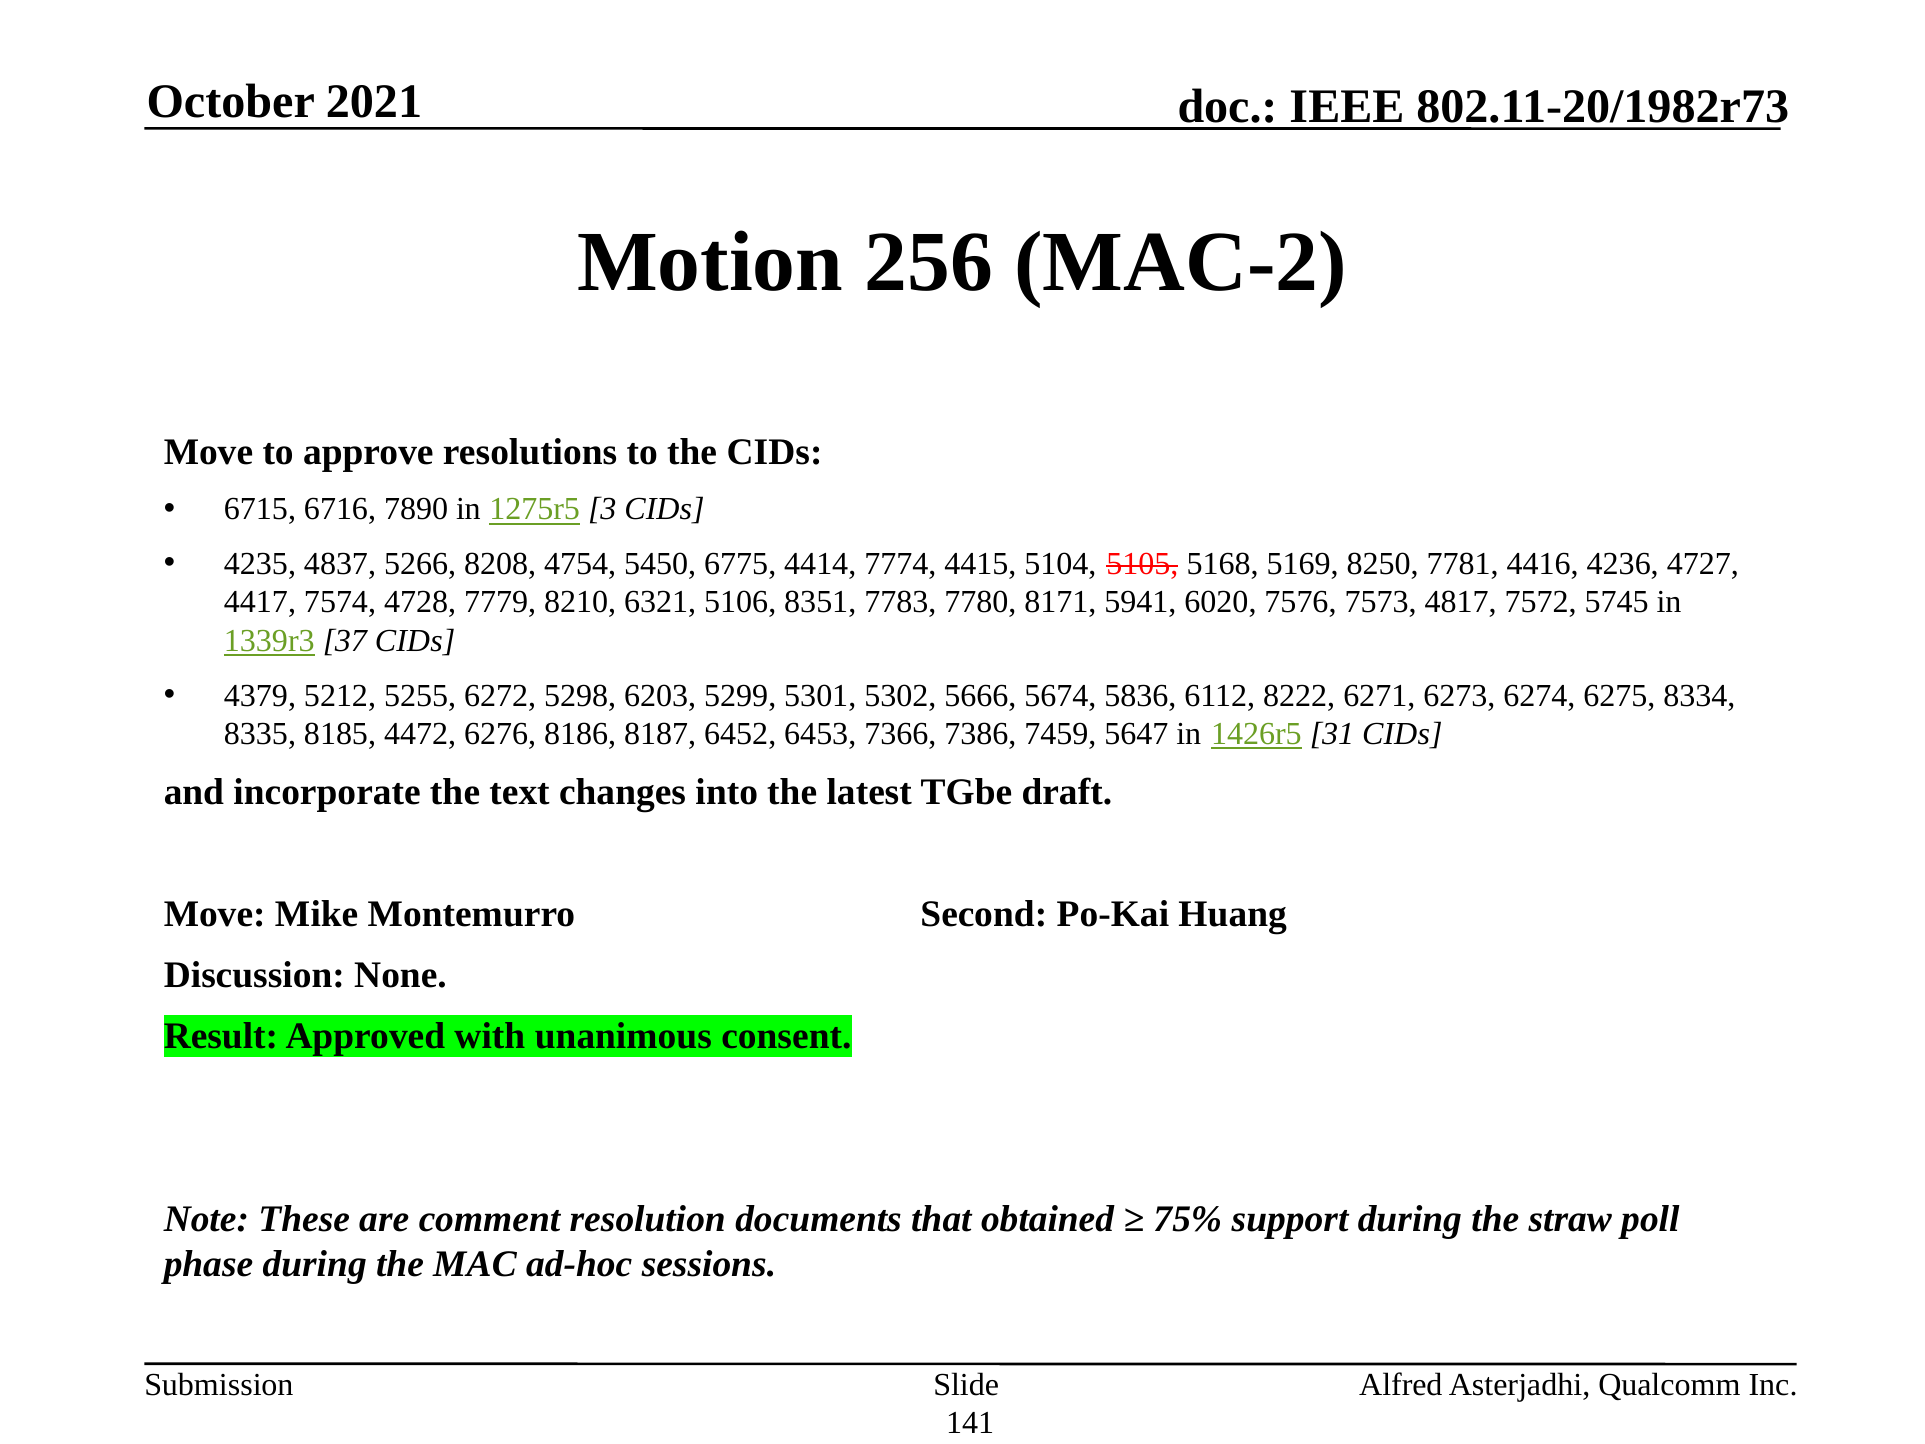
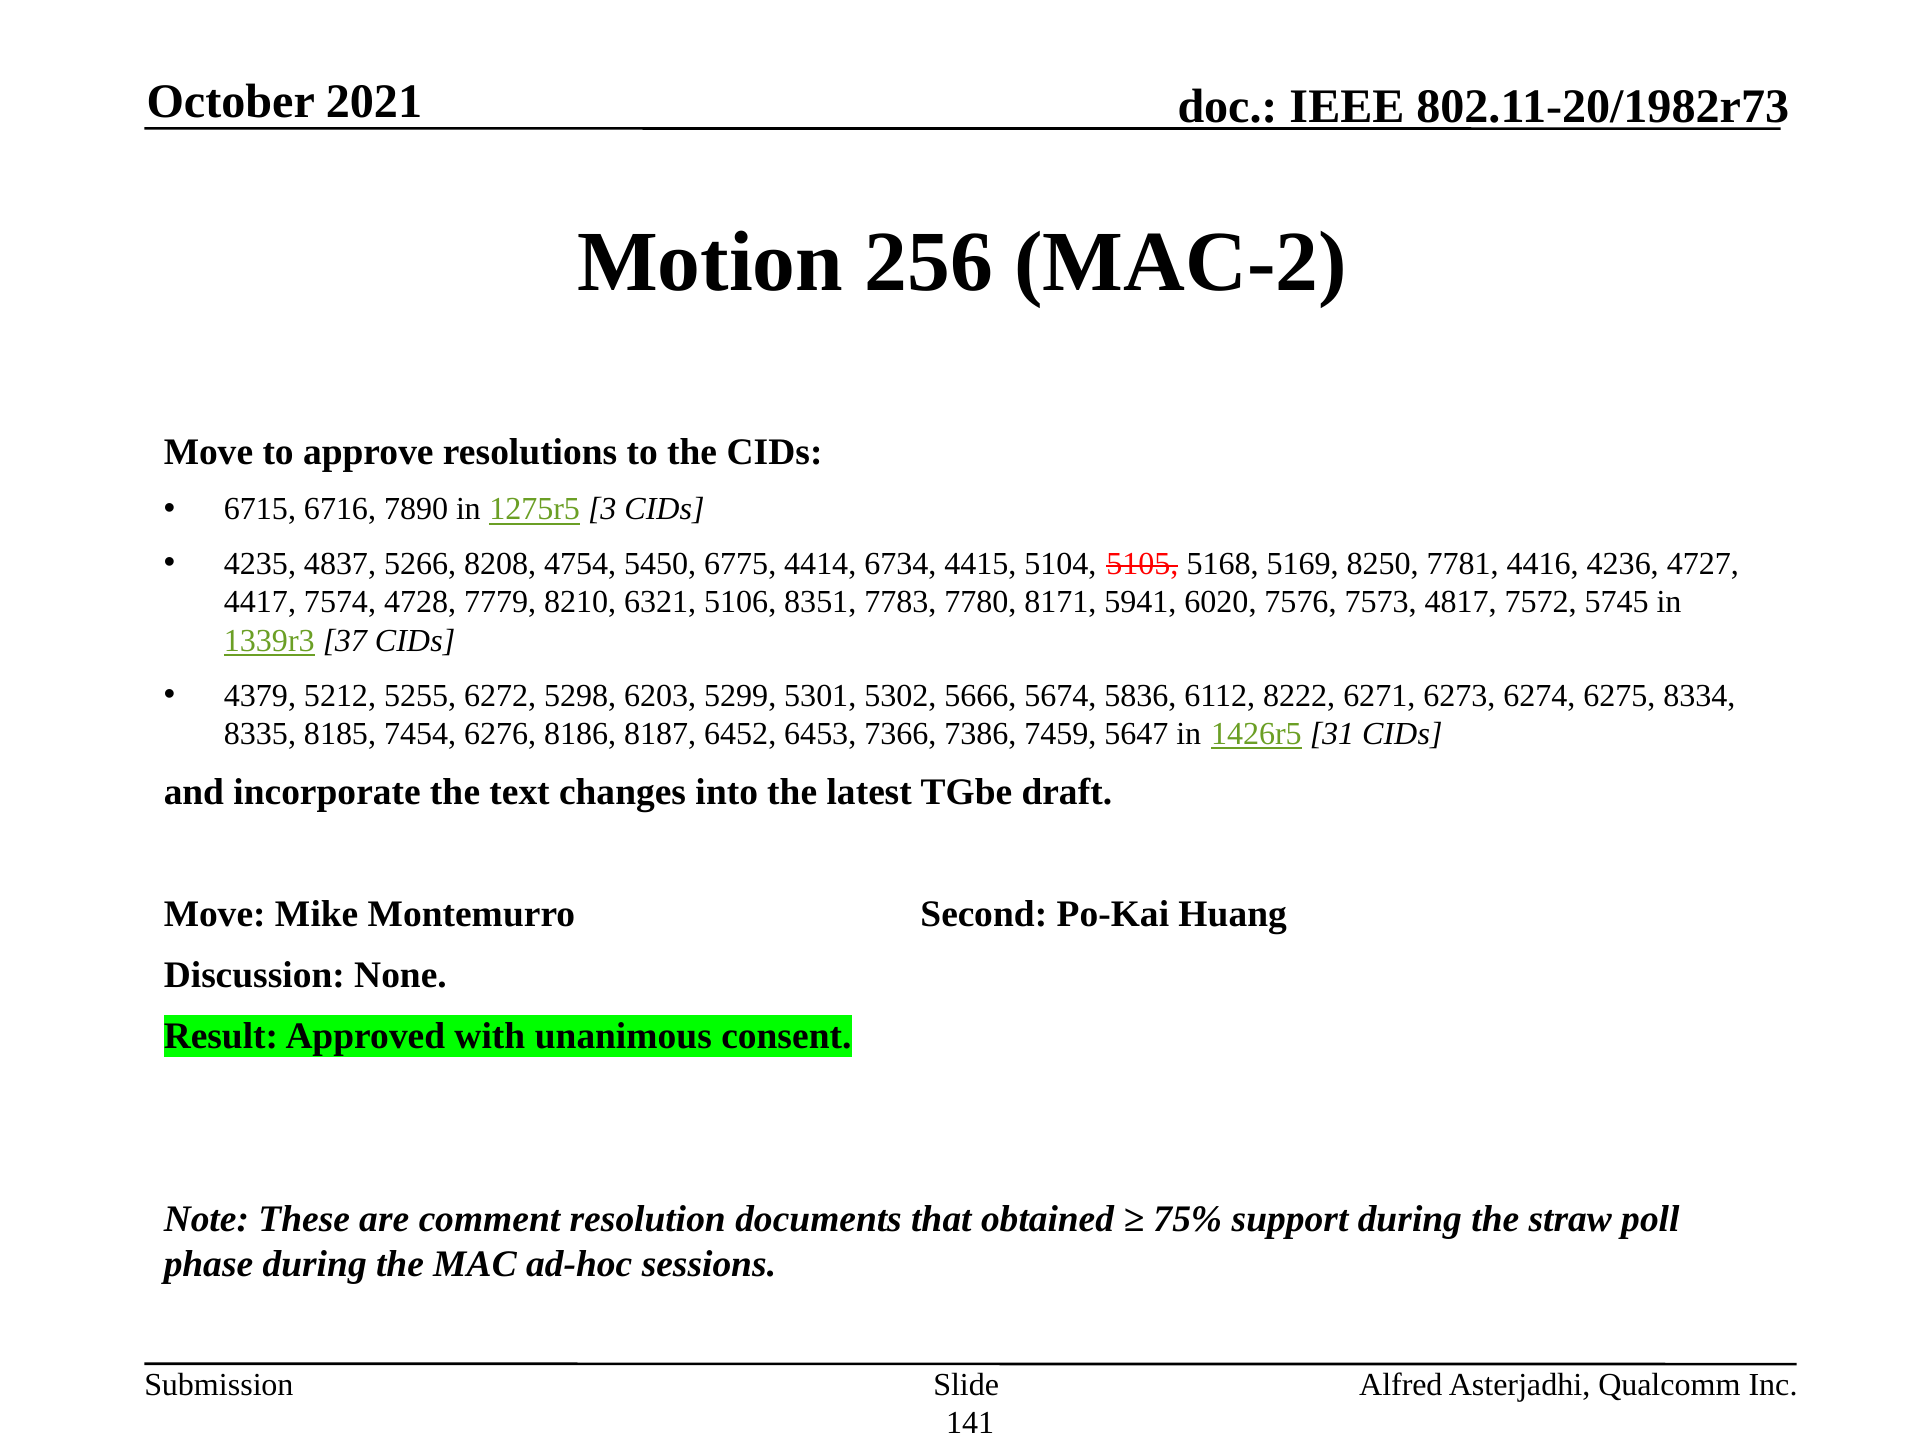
7774: 7774 -> 6734 (900, 564)
4472: 4472 -> 7454 (420, 734)
